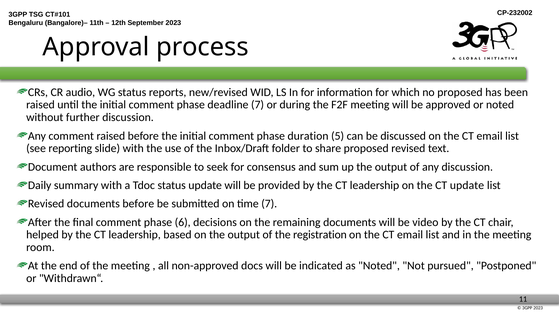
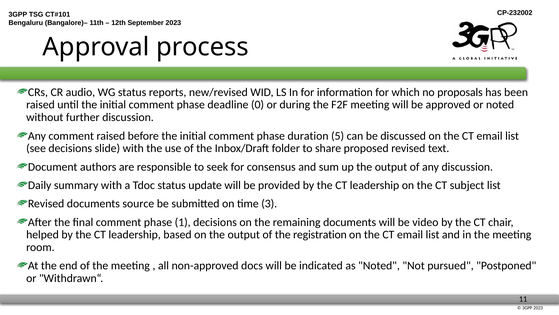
no proposed: proposed -> proposals (460, 92)
deadline 7: 7 -> 0 (258, 105)
see reporting: reporting -> decisions (70, 148)
CT update: update -> subject (467, 185)
documents before: before -> source (138, 203)
time 7: 7 -> 3 (269, 203)
6: 6 -> 1 (183, 222)
